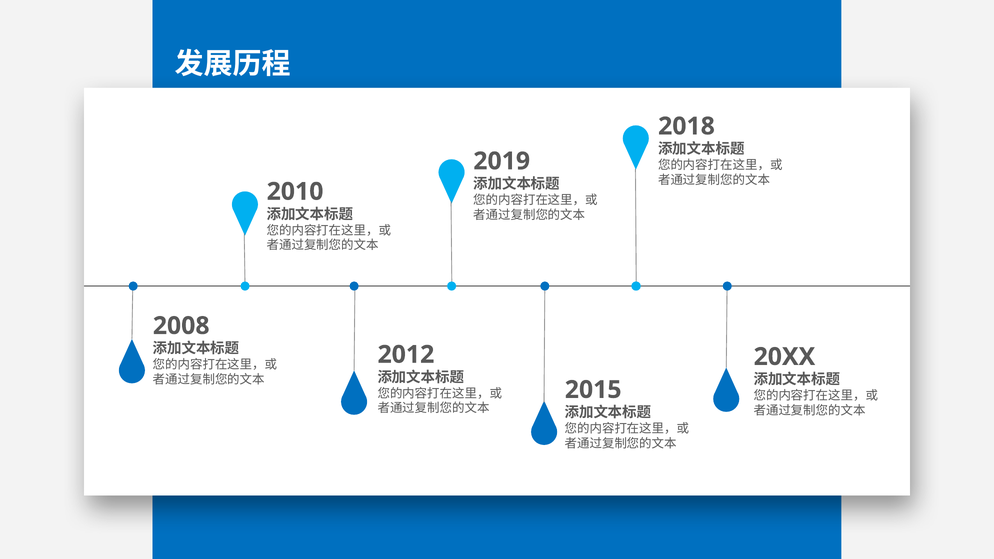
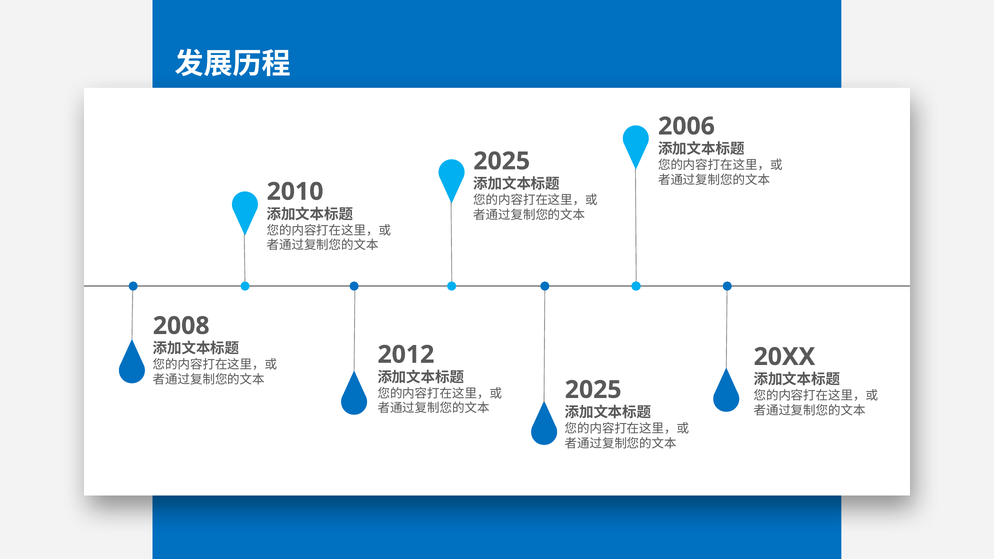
2018: 2018 -> 2006 (686, 126)
2019: 2019 -> 2025 (502, 161)
2015: 2015 -> 2025 (593, 390)
